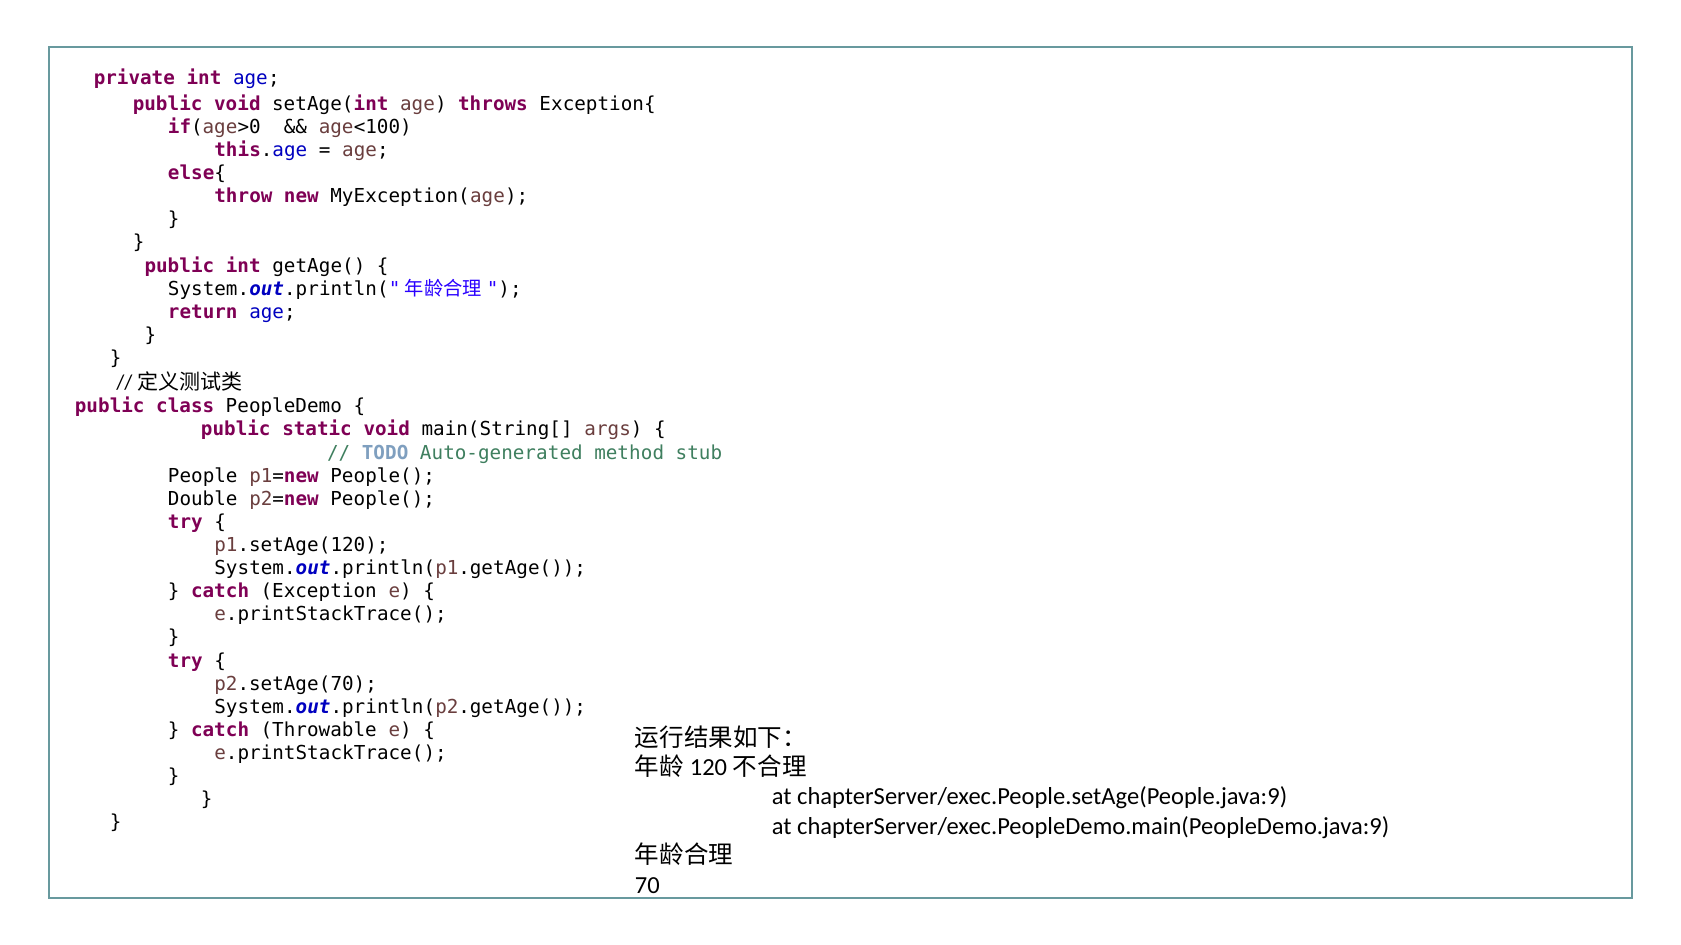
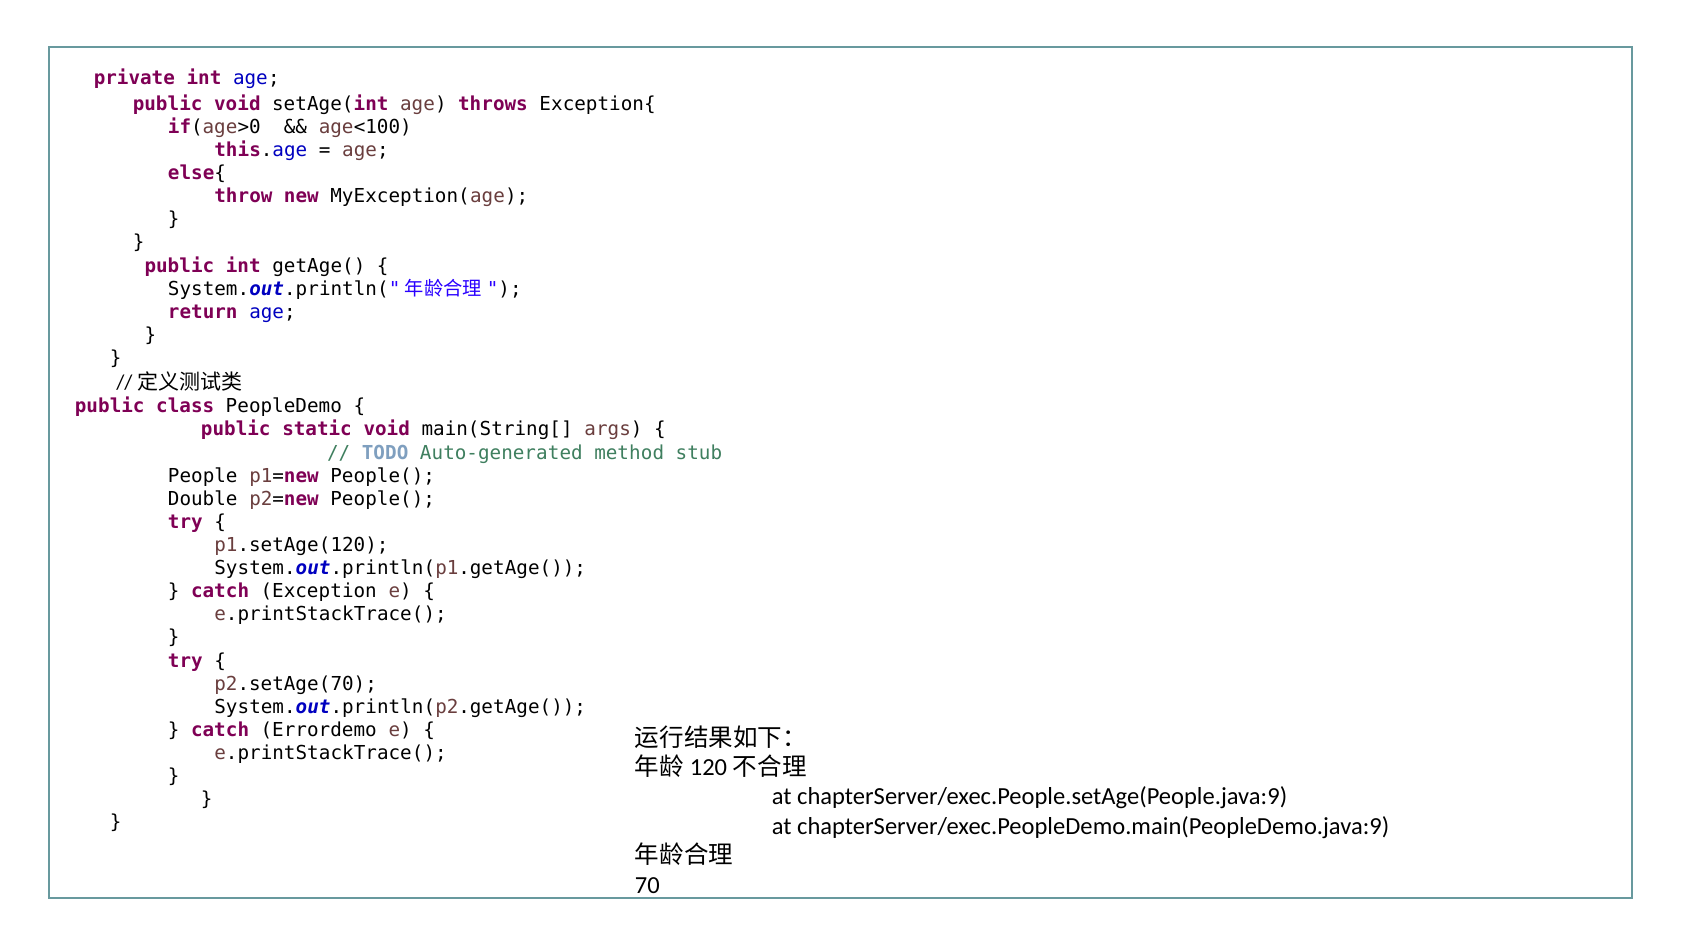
Throwable: Throwable -> Errordemo (319, 731)
